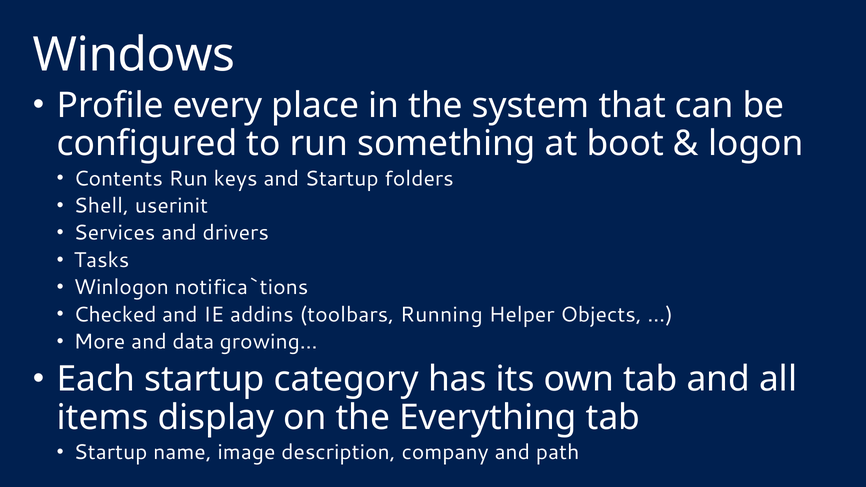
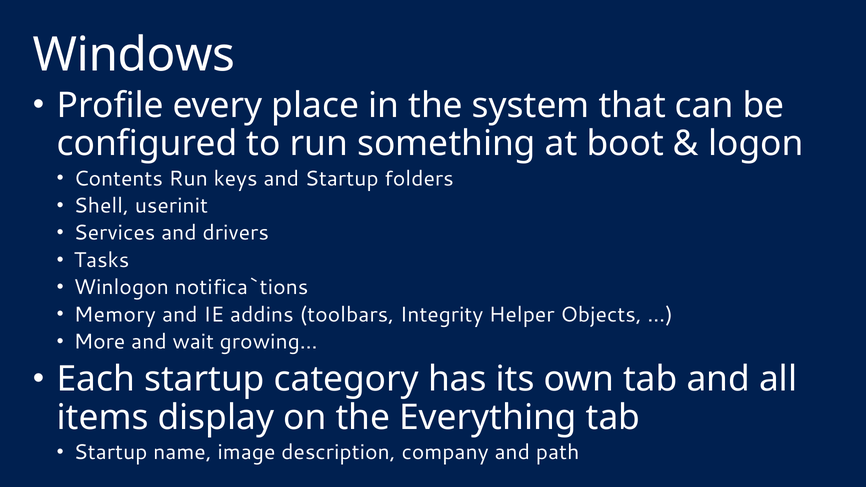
Checked: Checked -> Memory (115, 315)
Running: Running -> Integrity (442, 315)
data: data -> wait (193, 342)
